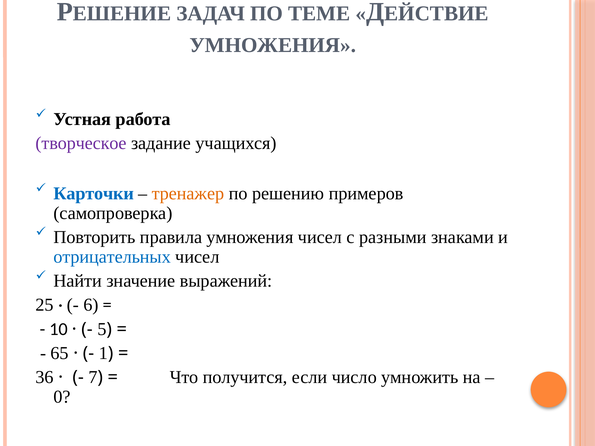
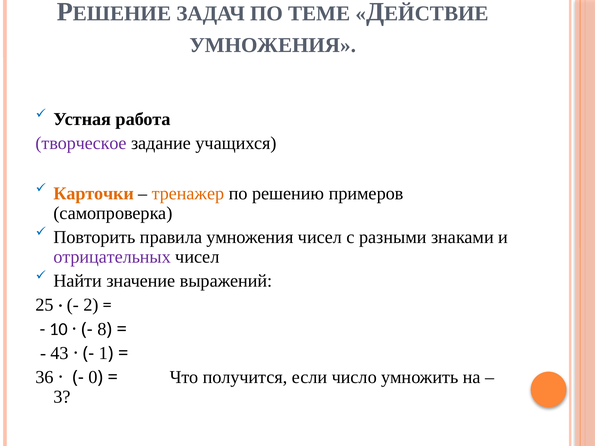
Карточки colour: blue -> orange (94, 194)
отрицательных colour: blue -> purple (112, 257)
6: 6 -> 2 (91, 305)
5: 5 -> 8 (102, 329)
65: 65 -> 43 (60, 353)
7: 7 -> 0 (93, 377)
0: 0 -> 3 (62, 397)
